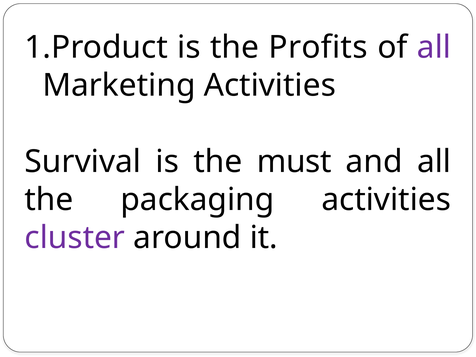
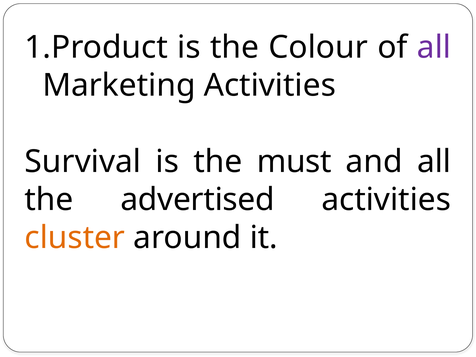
Profits: Profits -> Colour (318, 47)
packaging: packaging -> advertised (198, 200)
cluster colour: purple -> orange (75, 238)
